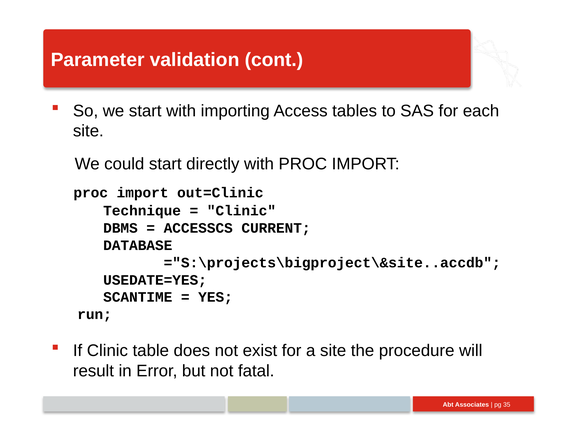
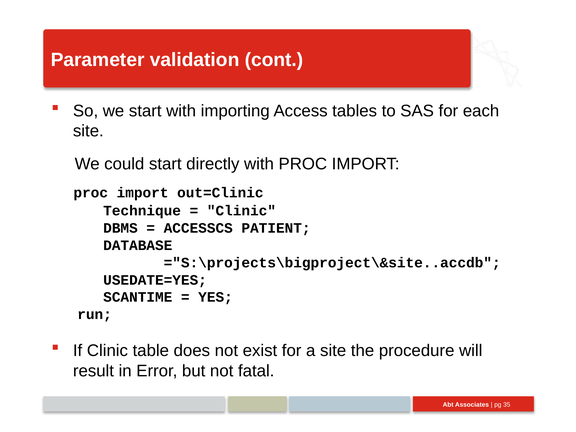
CURRENT: CURRENT -> PATIENT (276, 228)
